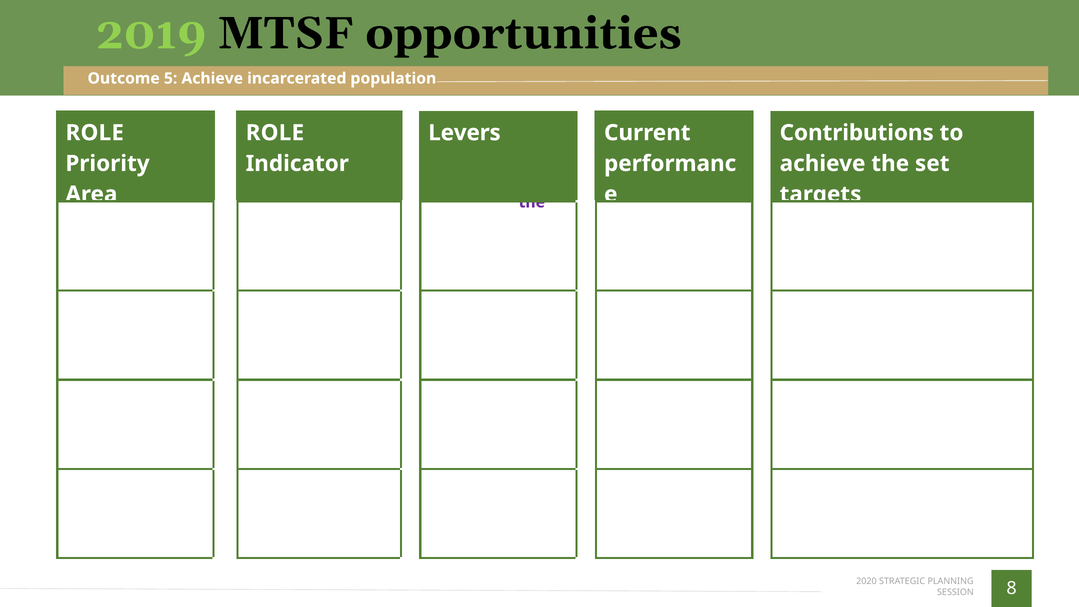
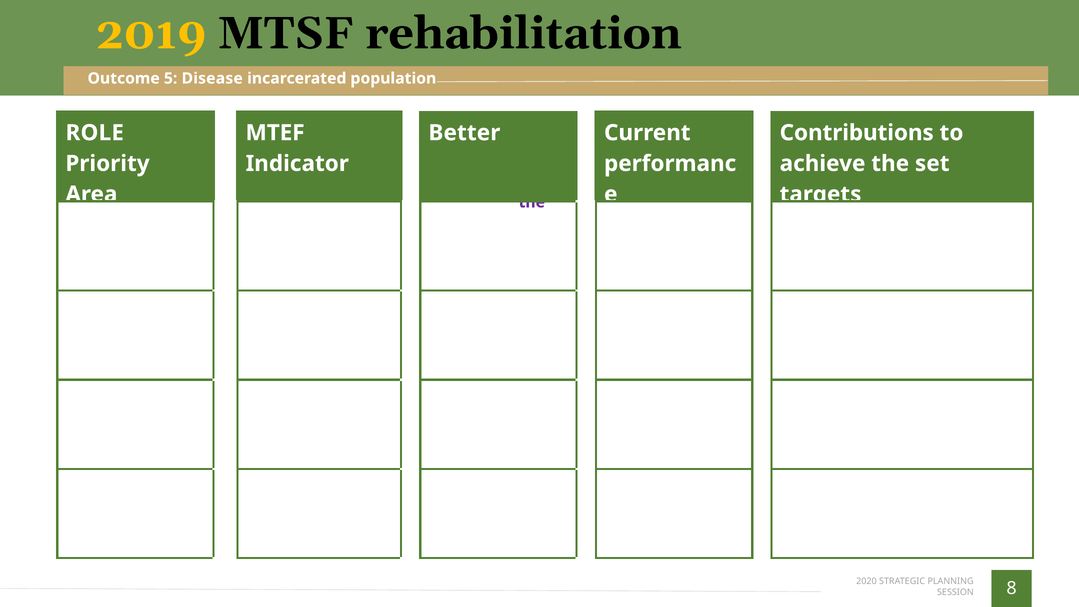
2019 colour: light green -> yellow (151, 33)
opportunities: opportunities -> rehabilitation (523, 33)
5 Achieve: Achieve -> Disease (212, 78)
ROLE: ROLE -> MTEF (275, 133)
Levers: Levers -> Better (464, 133)
